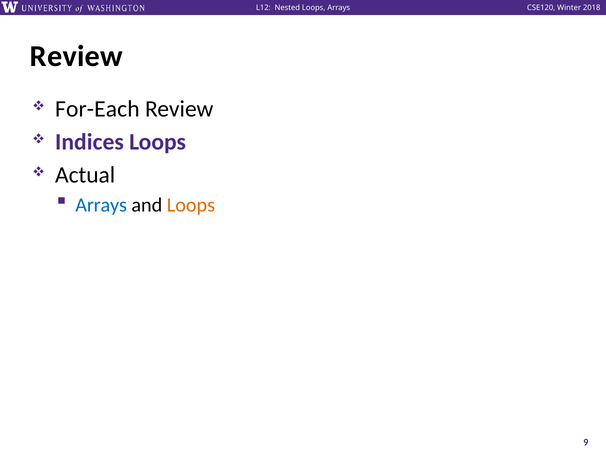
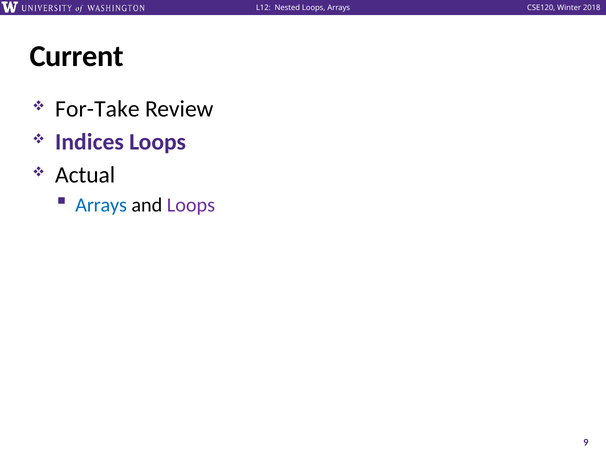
Review: Review -> Current (77, 56)
For-Each: For-Each -> For-Take (97, 109)
Loops colour: orange -> purple (191, 205)
